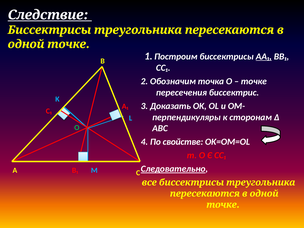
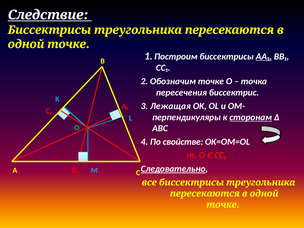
Обозначим точка: точка -> точке (211, 81)
точке: точке -> точка (254, 81)
Доказать: Доказать -> Лежащая (170, 106)
сторонам underline: none -> present (251, 117)
